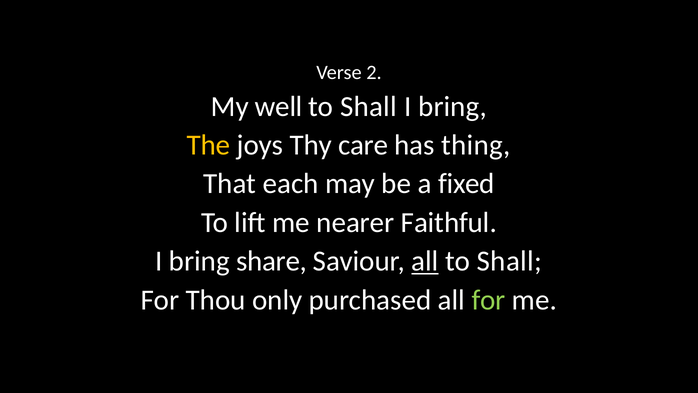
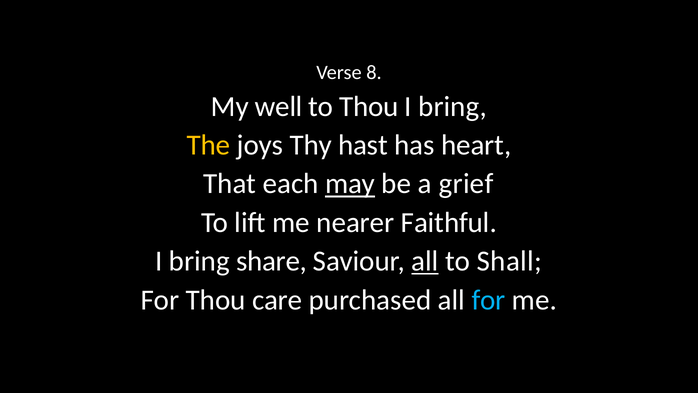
2: 2 -> 8 (374, 72)
Shall: Shall -> Thou (369, 106)
care: care -> hast (363, 145)
thing: thing -> heart (476, 145)
may underline: none -> present (350, 184)
fixed: fixed -> grief (466, 184)
only: only -> care (277, 300)
for colour: light green -> light blue (489, 300)
